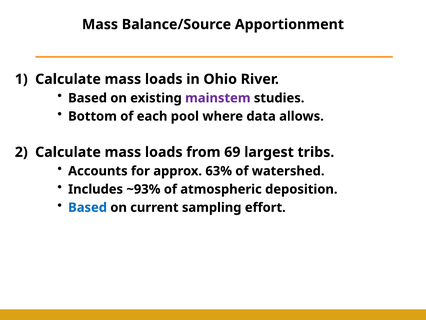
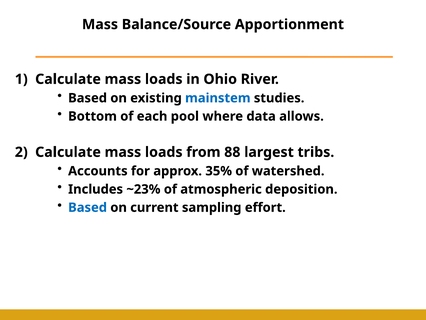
mainstem colour: purple -> blue (218, 98)
69: 69 -> 88 (232, 152)
63%: 63% -> 35% (219, 171)
~93%: ~93% -> ~23% (143, 189)
